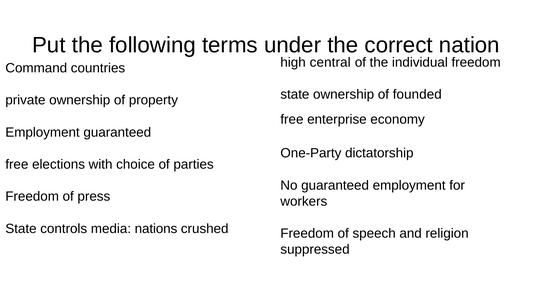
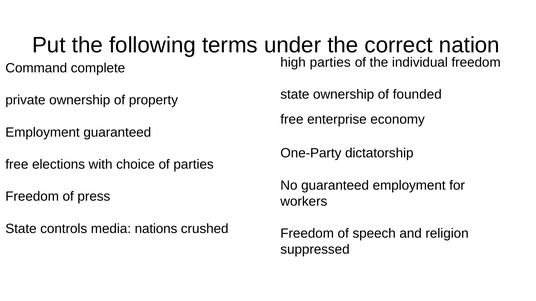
high central: central -> parties (330, 62)
countries: countries -> complete (98, 68)
